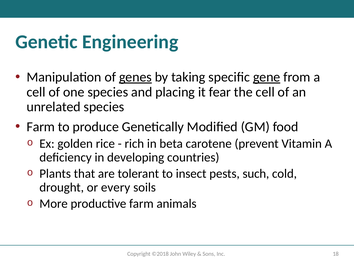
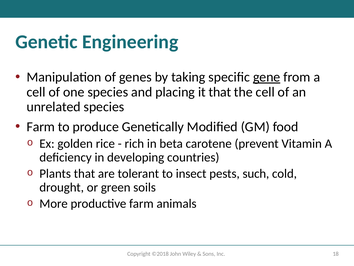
genes underline: present -> none (135, 77)
it fear: fear -> that (220, 92)
every: every -> green (116, 187)
